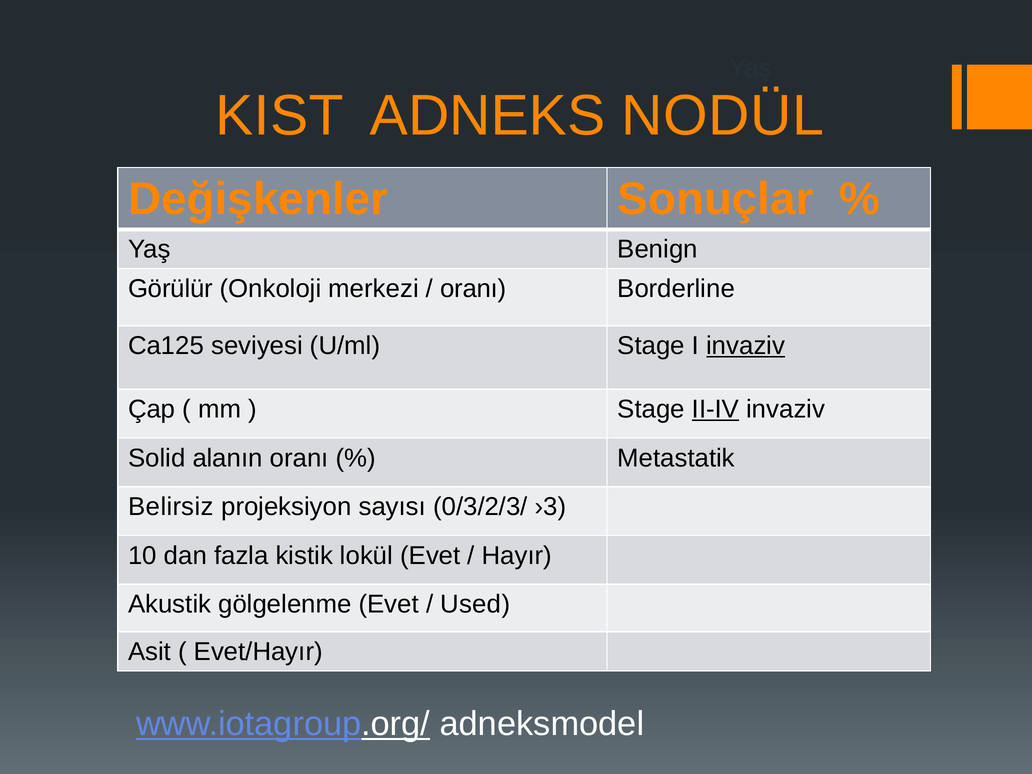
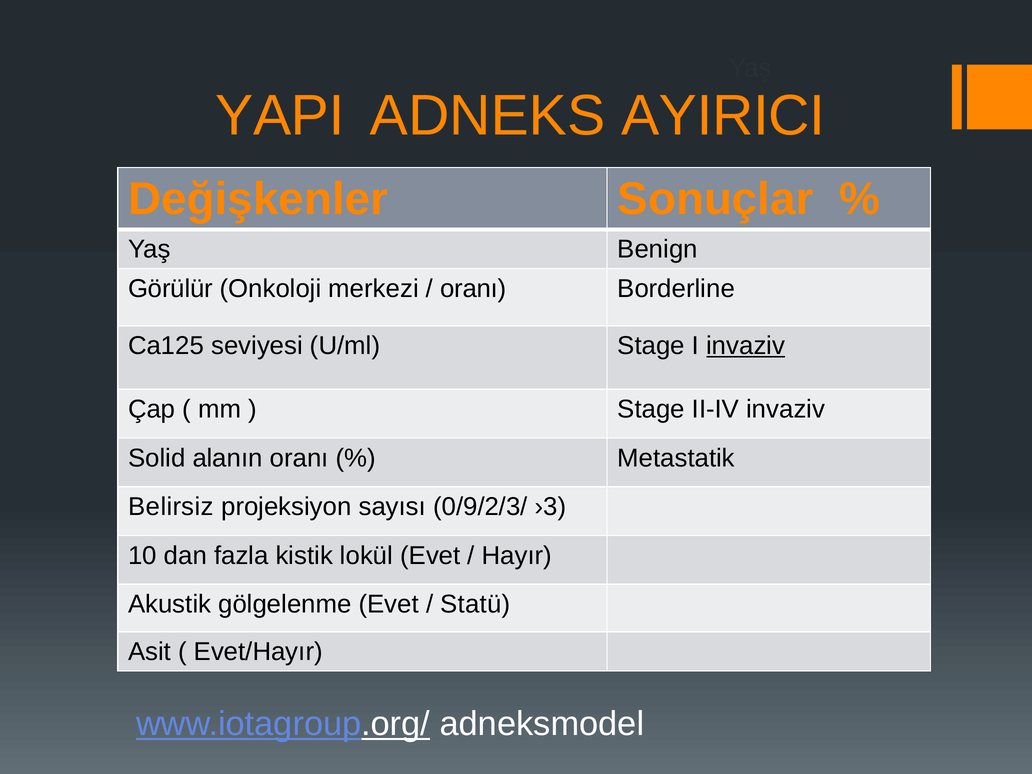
KIST: KIST -> YAPI (280, 116)
NODÜL: NODÜL -> AYIRICI (723, 116)
II-IV underline: present -> none (715, 409)
0/3/2/3/: 0/3/2/3/ -> 0/9/2/3/ (480, 507)
Used: Used -> Statü (475, 604)
